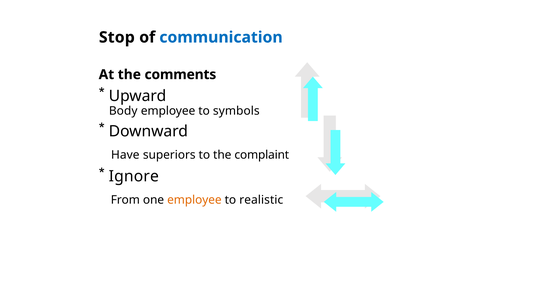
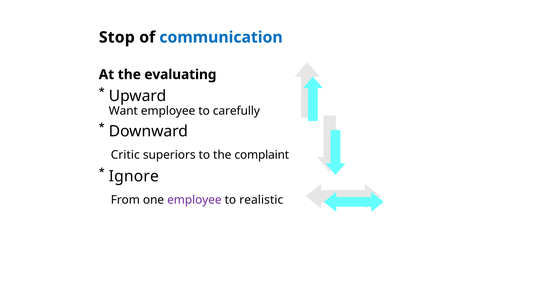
comments: comments -> evaluating (180, 74)
Body: Body -> Want (123, 111)
symbols: symbols -> carefully (236, 111)
Have: Have -> Critic (125, 155)
employee colour: orange -> purple (194, 200)
